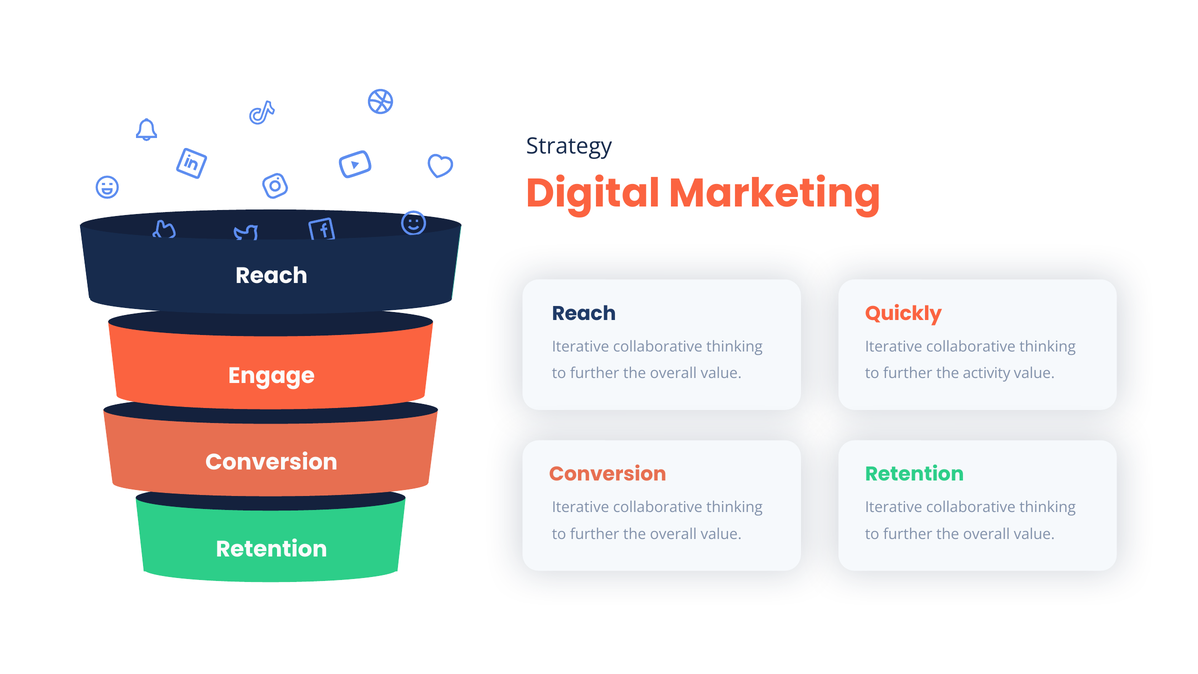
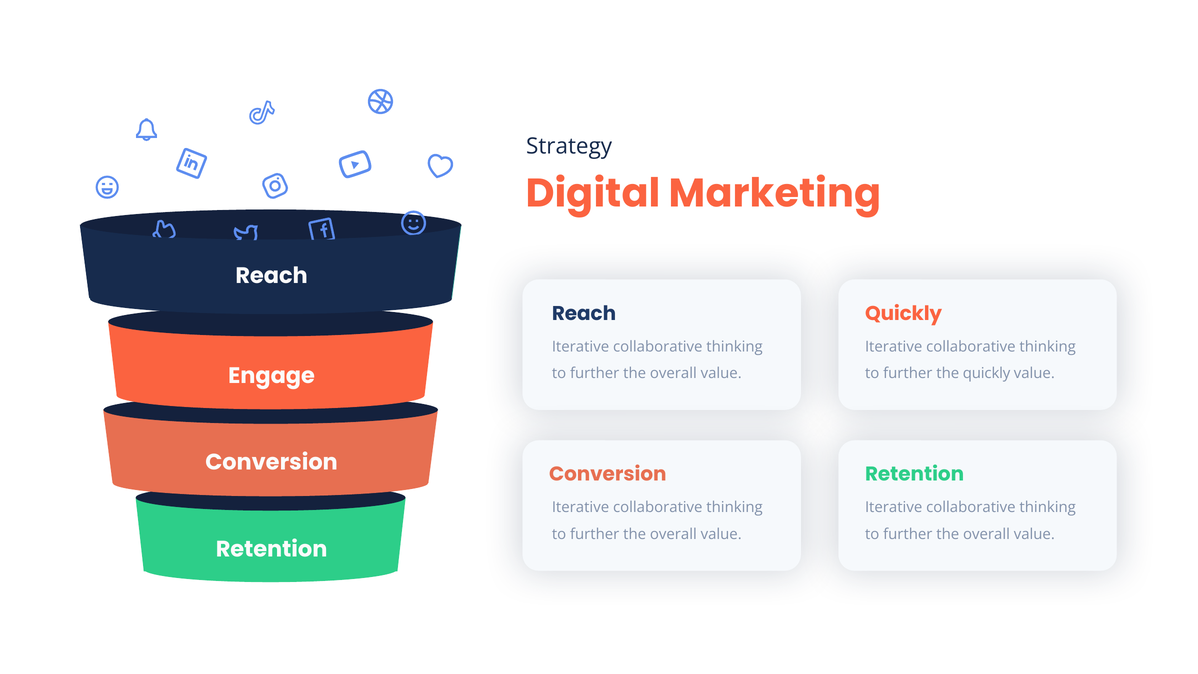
the activity: activity -> quickly (987, 373)
